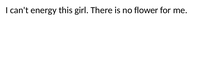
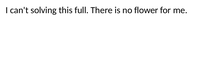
energy: energy -> solving (44, 10)
girl: girl -> full (82, 10)
